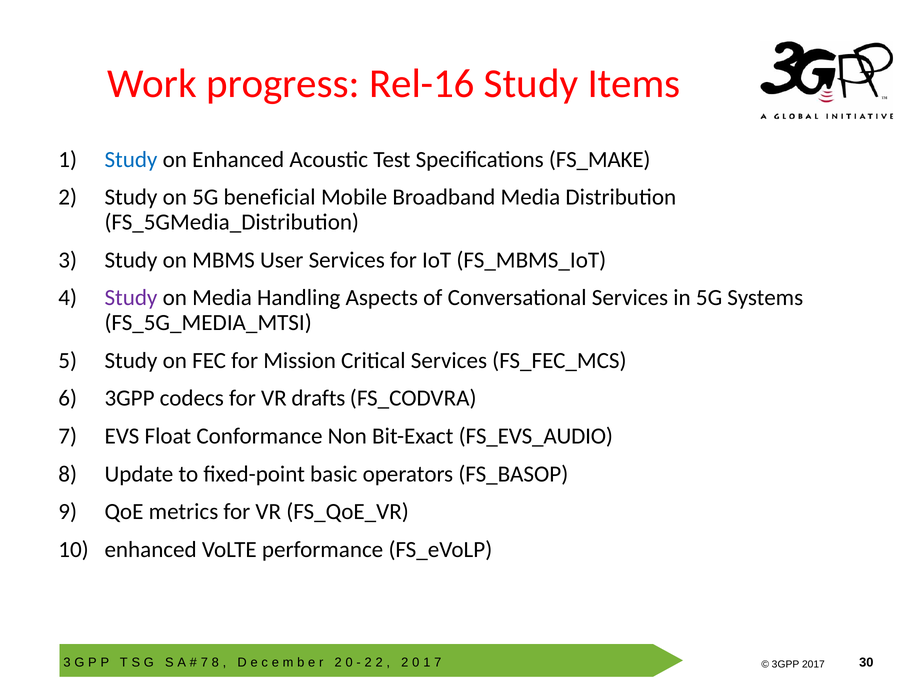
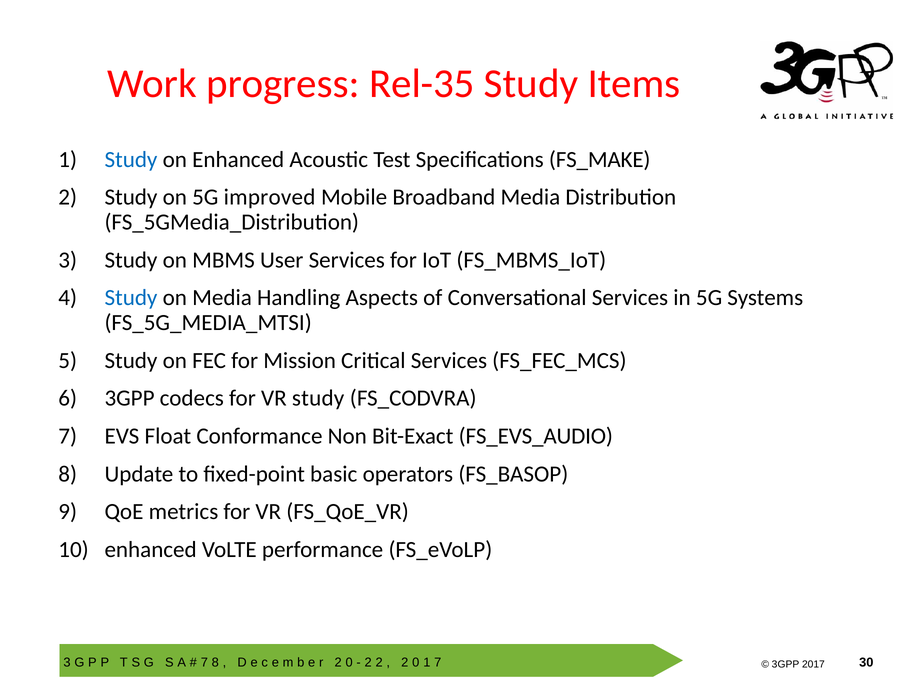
Rel-16: Rel-16 -> Rel-35 (422, 84)
beneficial: beneficial -> improved (270, 197)
Study colour: purple -> blue (131, 298)
VR drafts: drafts -> study (318, 398)
